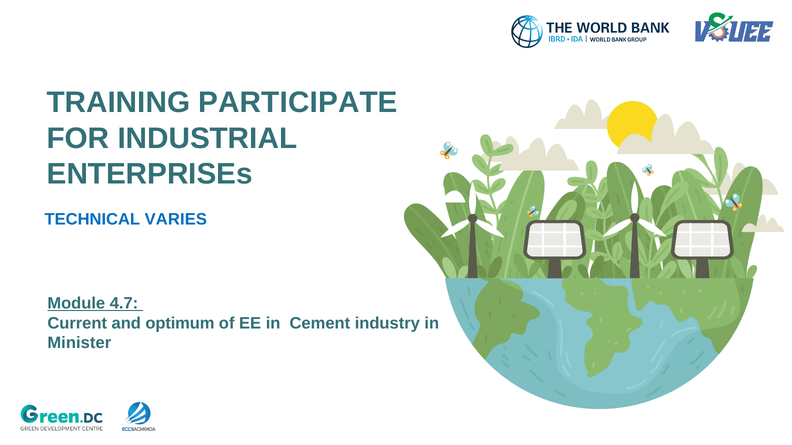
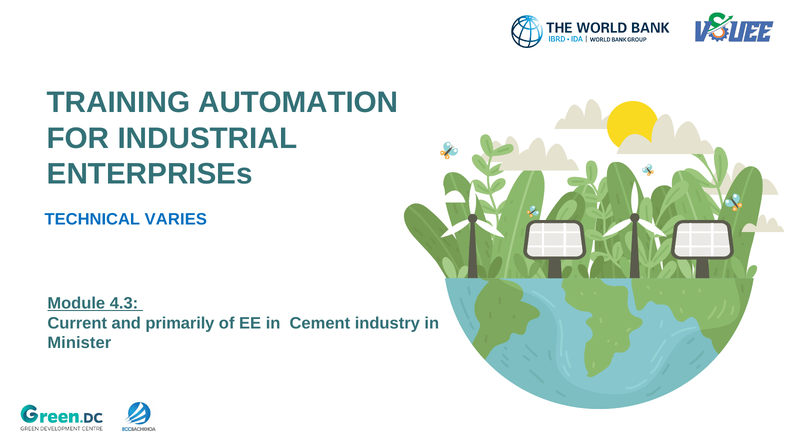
PARTICIPATE: PARTICIPATE -> AUTOMATION (298, 103)
4.7: 4.7 -> 4.3 (124, 304)
optimum: optimum -> primarily (180, 324)
